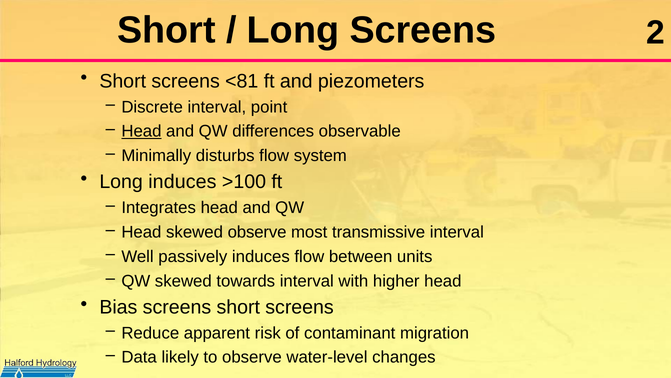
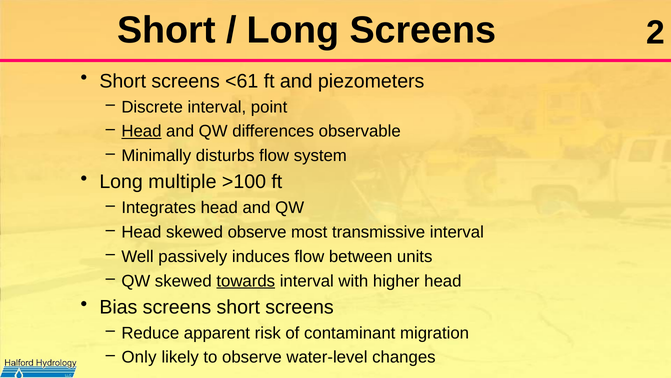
<81: <81 -> <61 (242, 81)
Long induces: induces -> multiple (182, 182)
towards underline: none -> present (246, 281)
Data: Data -> Only (139, 357)
